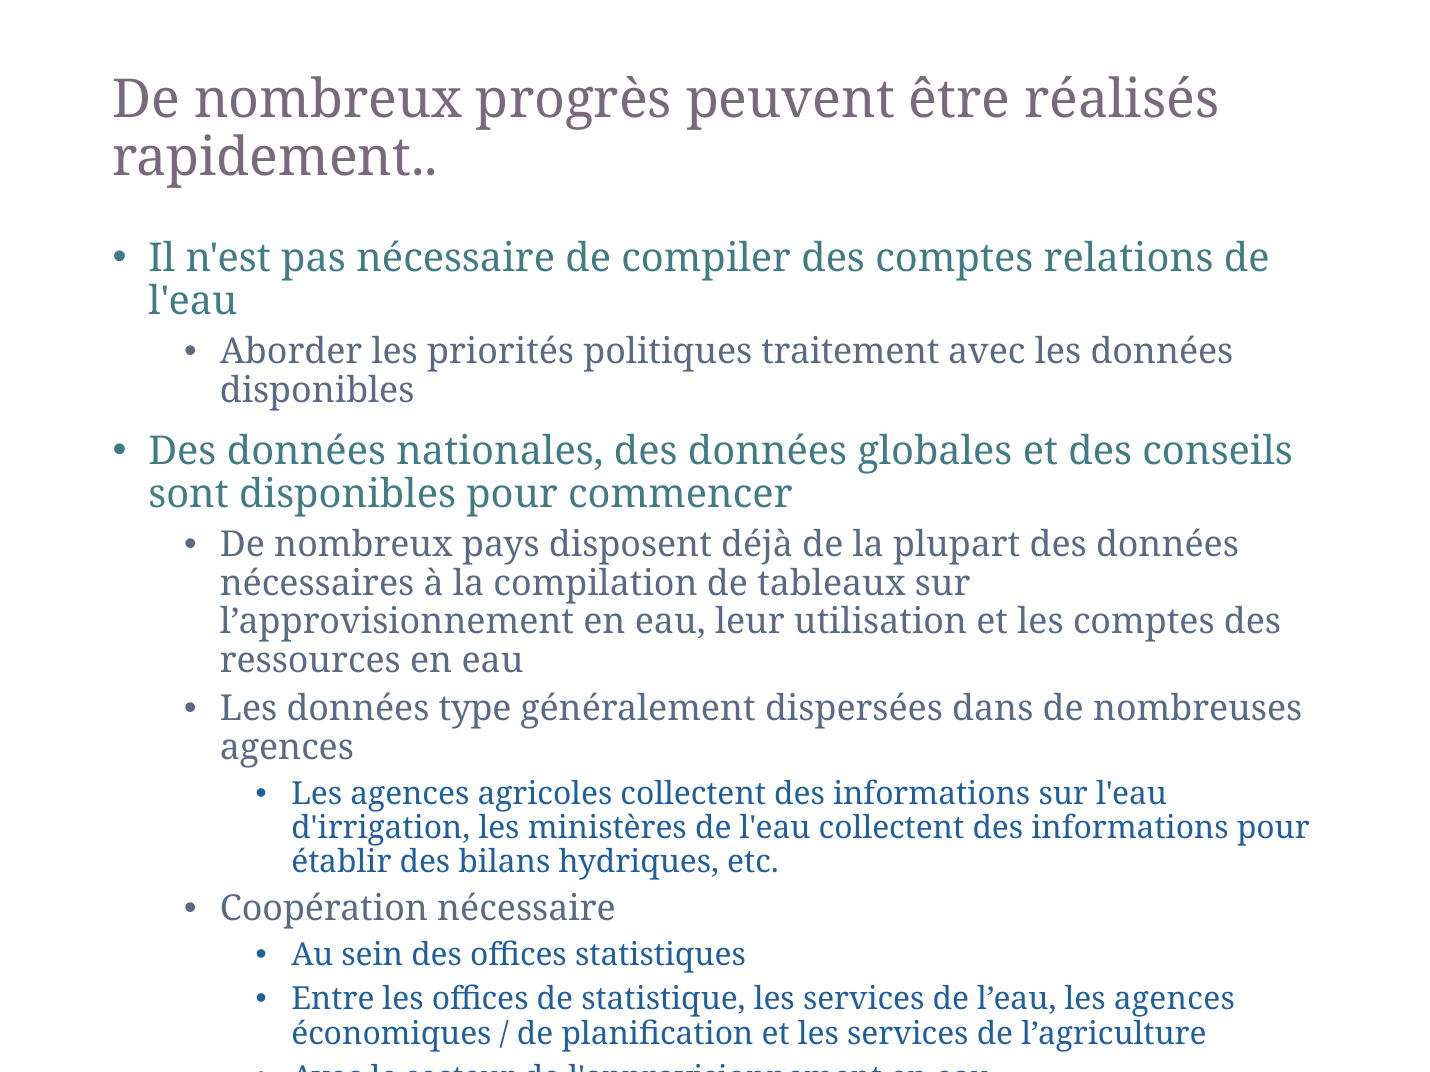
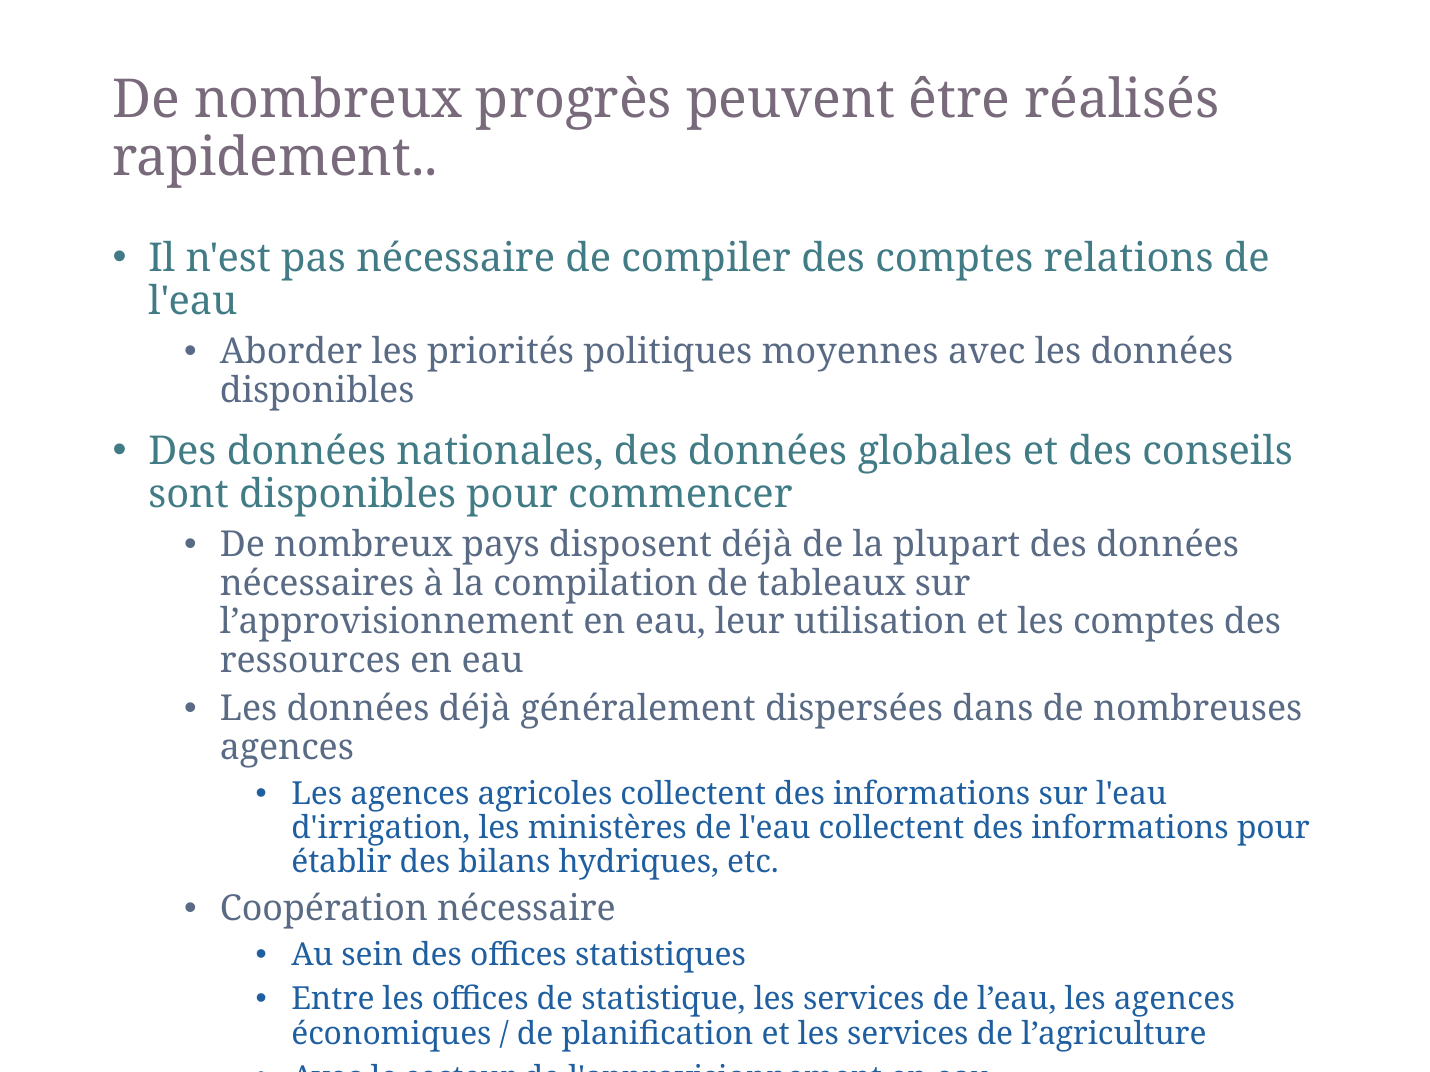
traitement: traitement -> moyennes (850, 352)
données type: type -> déjà (475, 709)
